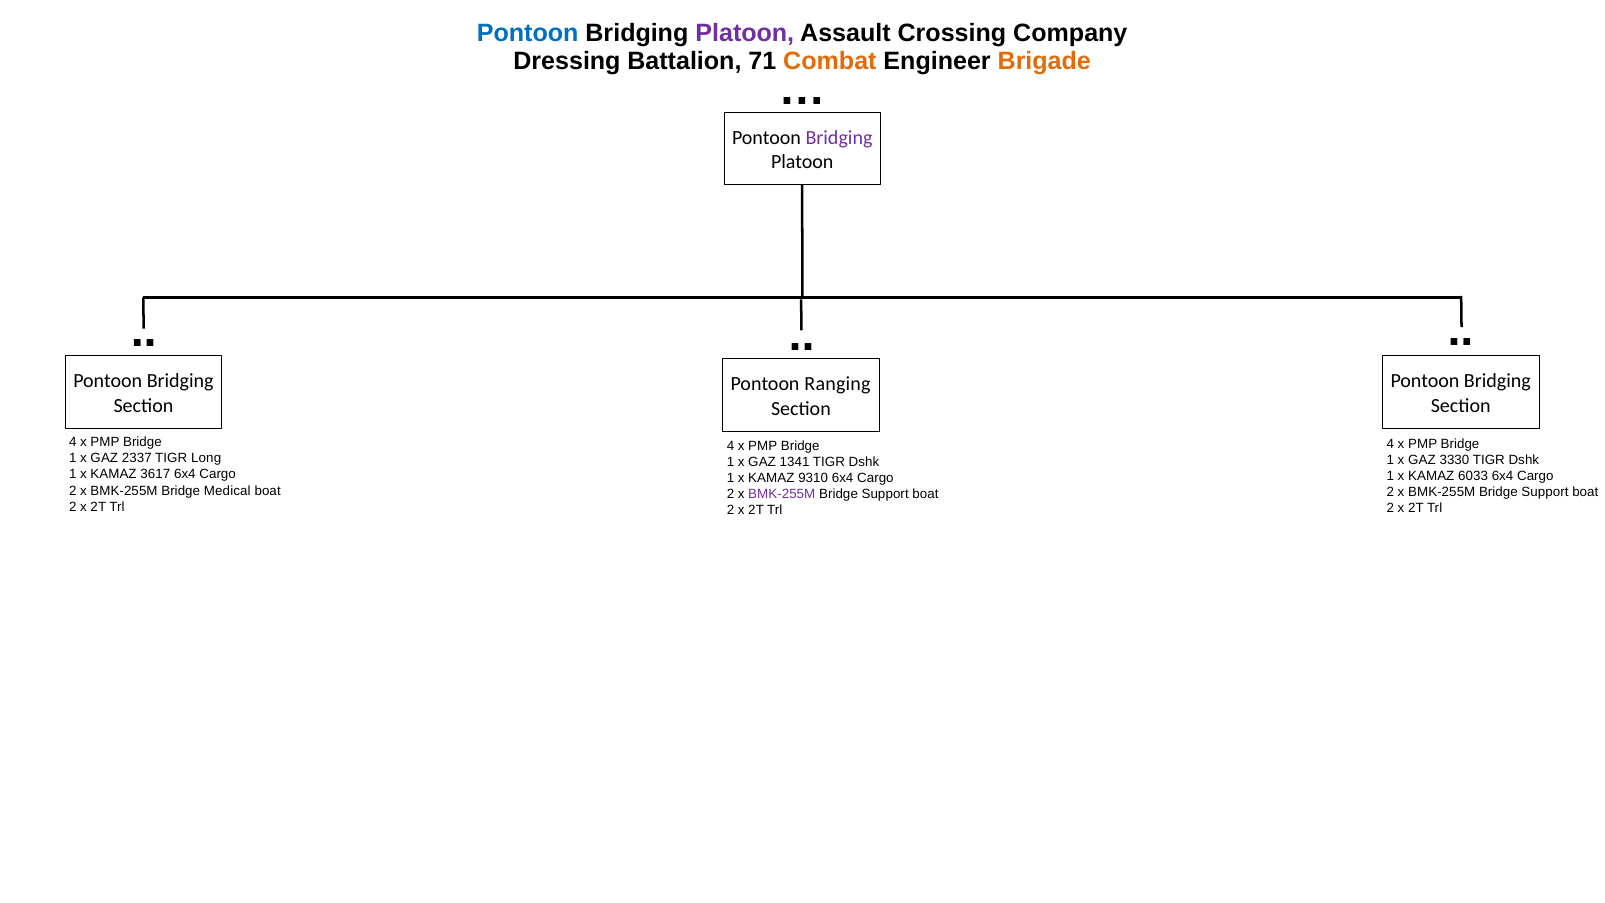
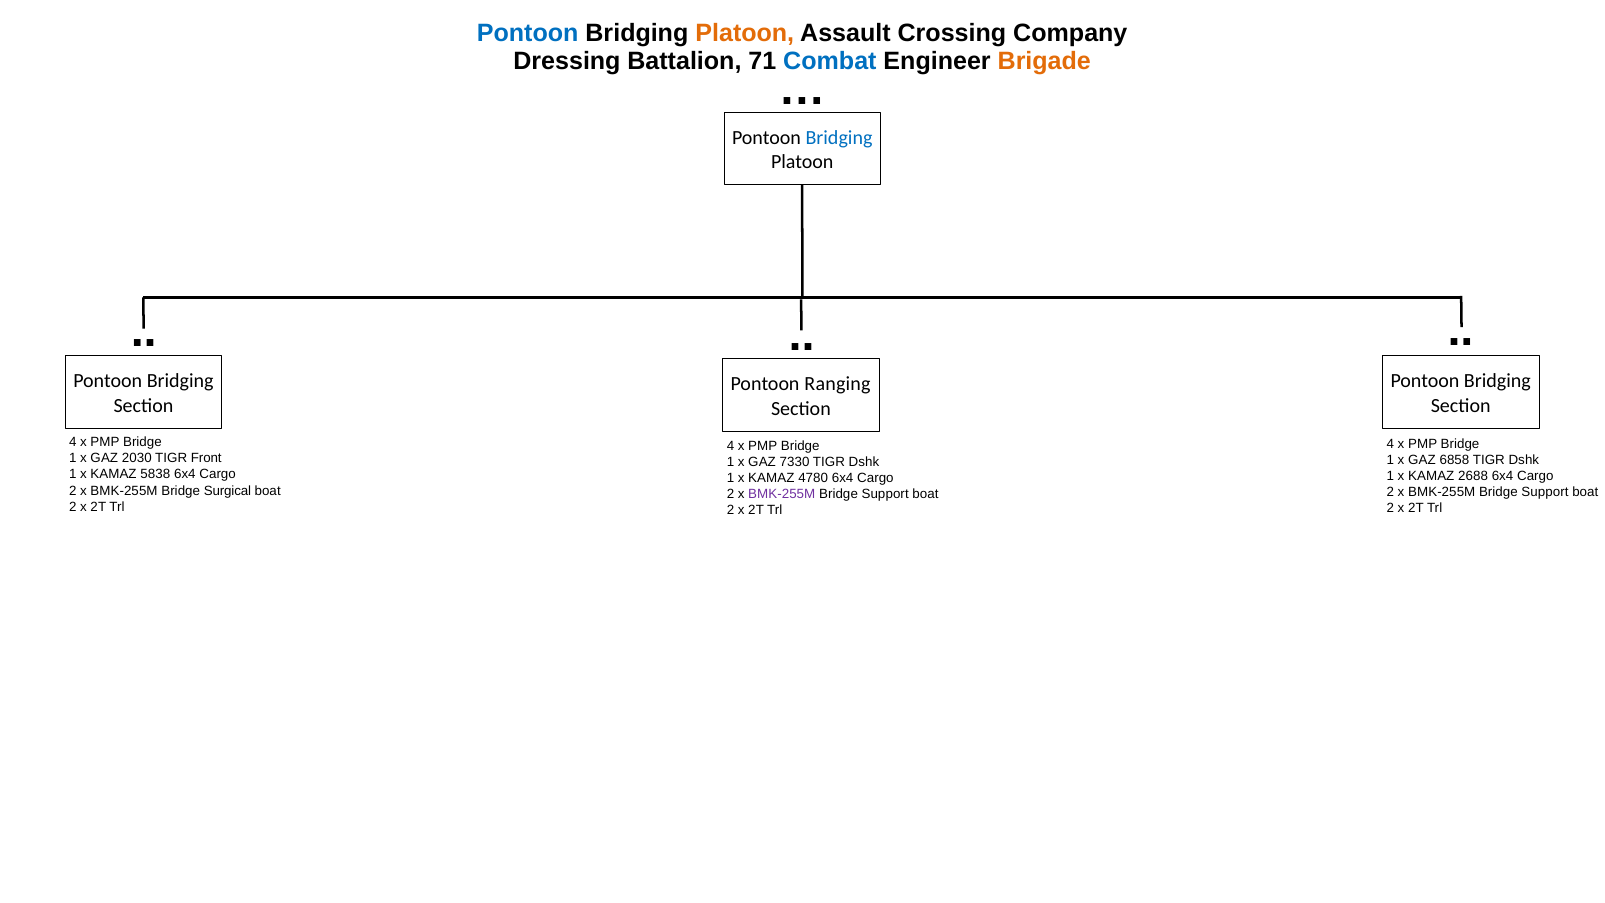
Platoon colour: purple -> orange (745, 34)
Combat colour: orange -> blue (830, 61)
Bridging colour: purple -> blue (839, 138)
2337: 2337 -> 2030 (137, 458)
Long: Long -> Front (206, 458)
3330: 3330 -> 6858 (1454, 460)
1341: 1341 -> 7330 (795, 462)
3617: 3617 -> 5838 (155, 474)
6033: 6033 -> 2688 (1473, 476)
9310: 9310 -> 4780 (813, 478)
Medical: Medical -> Surgical (227, 490)
